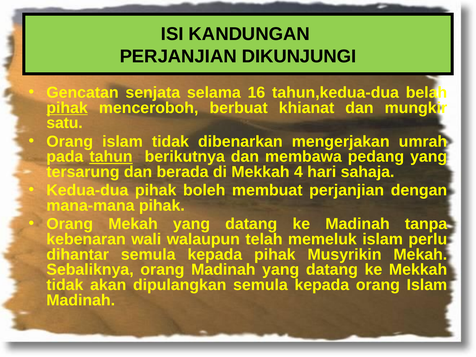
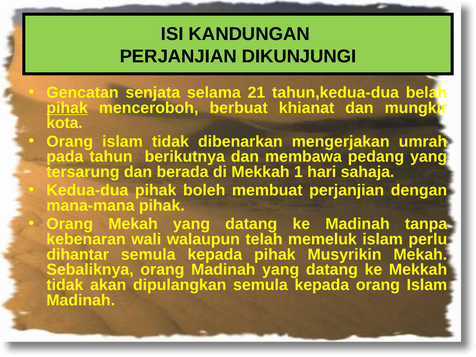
16: 16 -> 21 (256, 93)
satu: satu -> kota (65, 123)
tahun underline: present -> none (111, 157)
4: 4 -> 1 (298, 172)
